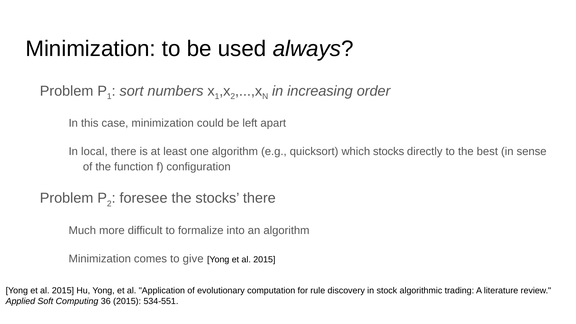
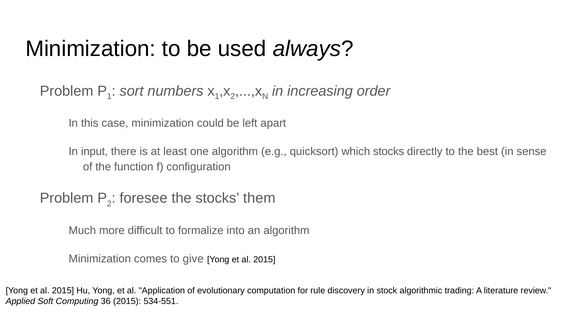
local: local -> input (94, 151)
stocks there: there -> them (259, 198)
